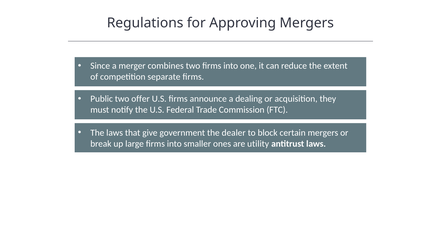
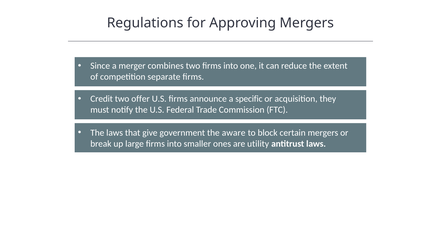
Public: Public -> Credit (102, 99)
dealing: dealing -> specific (249, 99)
dealer: dealer -> aware (234, 133)
